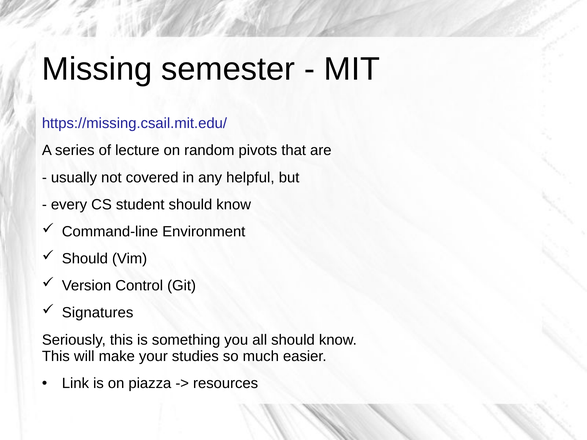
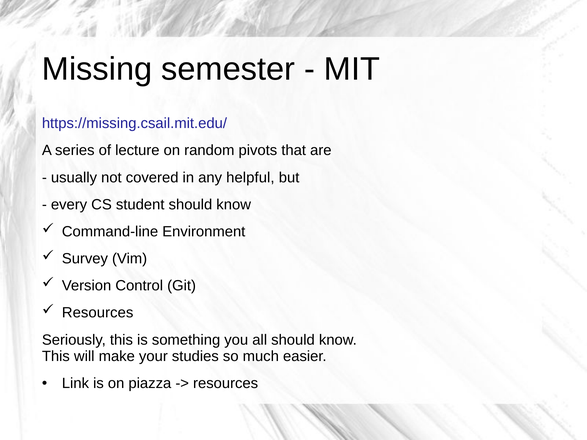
Should: Should -> Survey (85, 259)
Signatures: Signatures -> Resources (98, 313)
